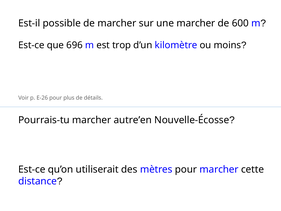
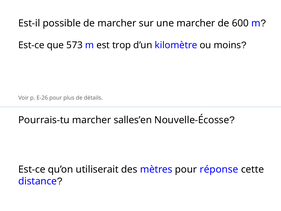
696: 696 -> 573 (75, 45)
autre’en: autre’en -> salles’en (133, 120)
pour marcher: marcher -> réponse (219, 169)
